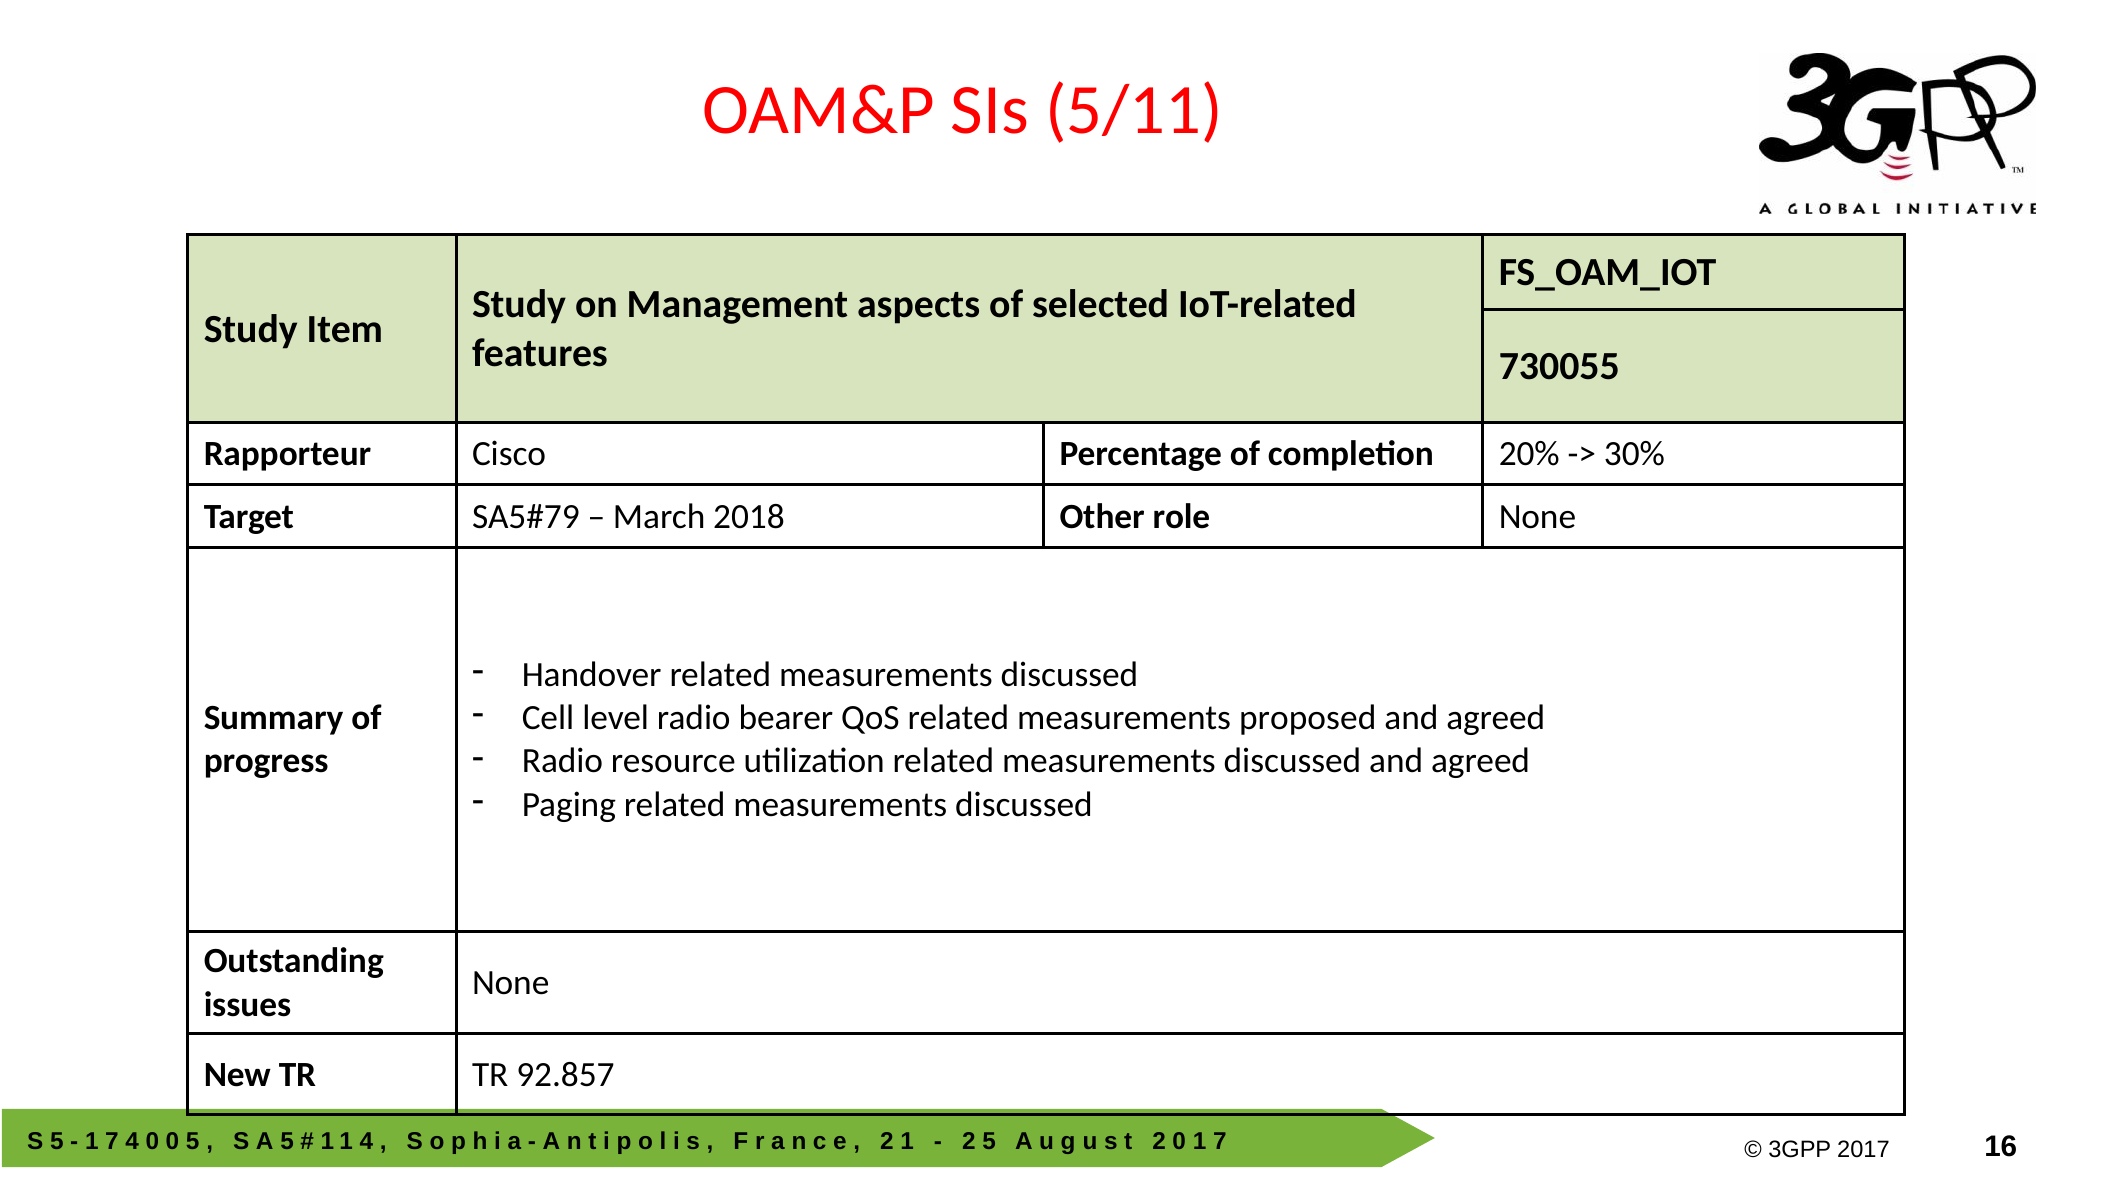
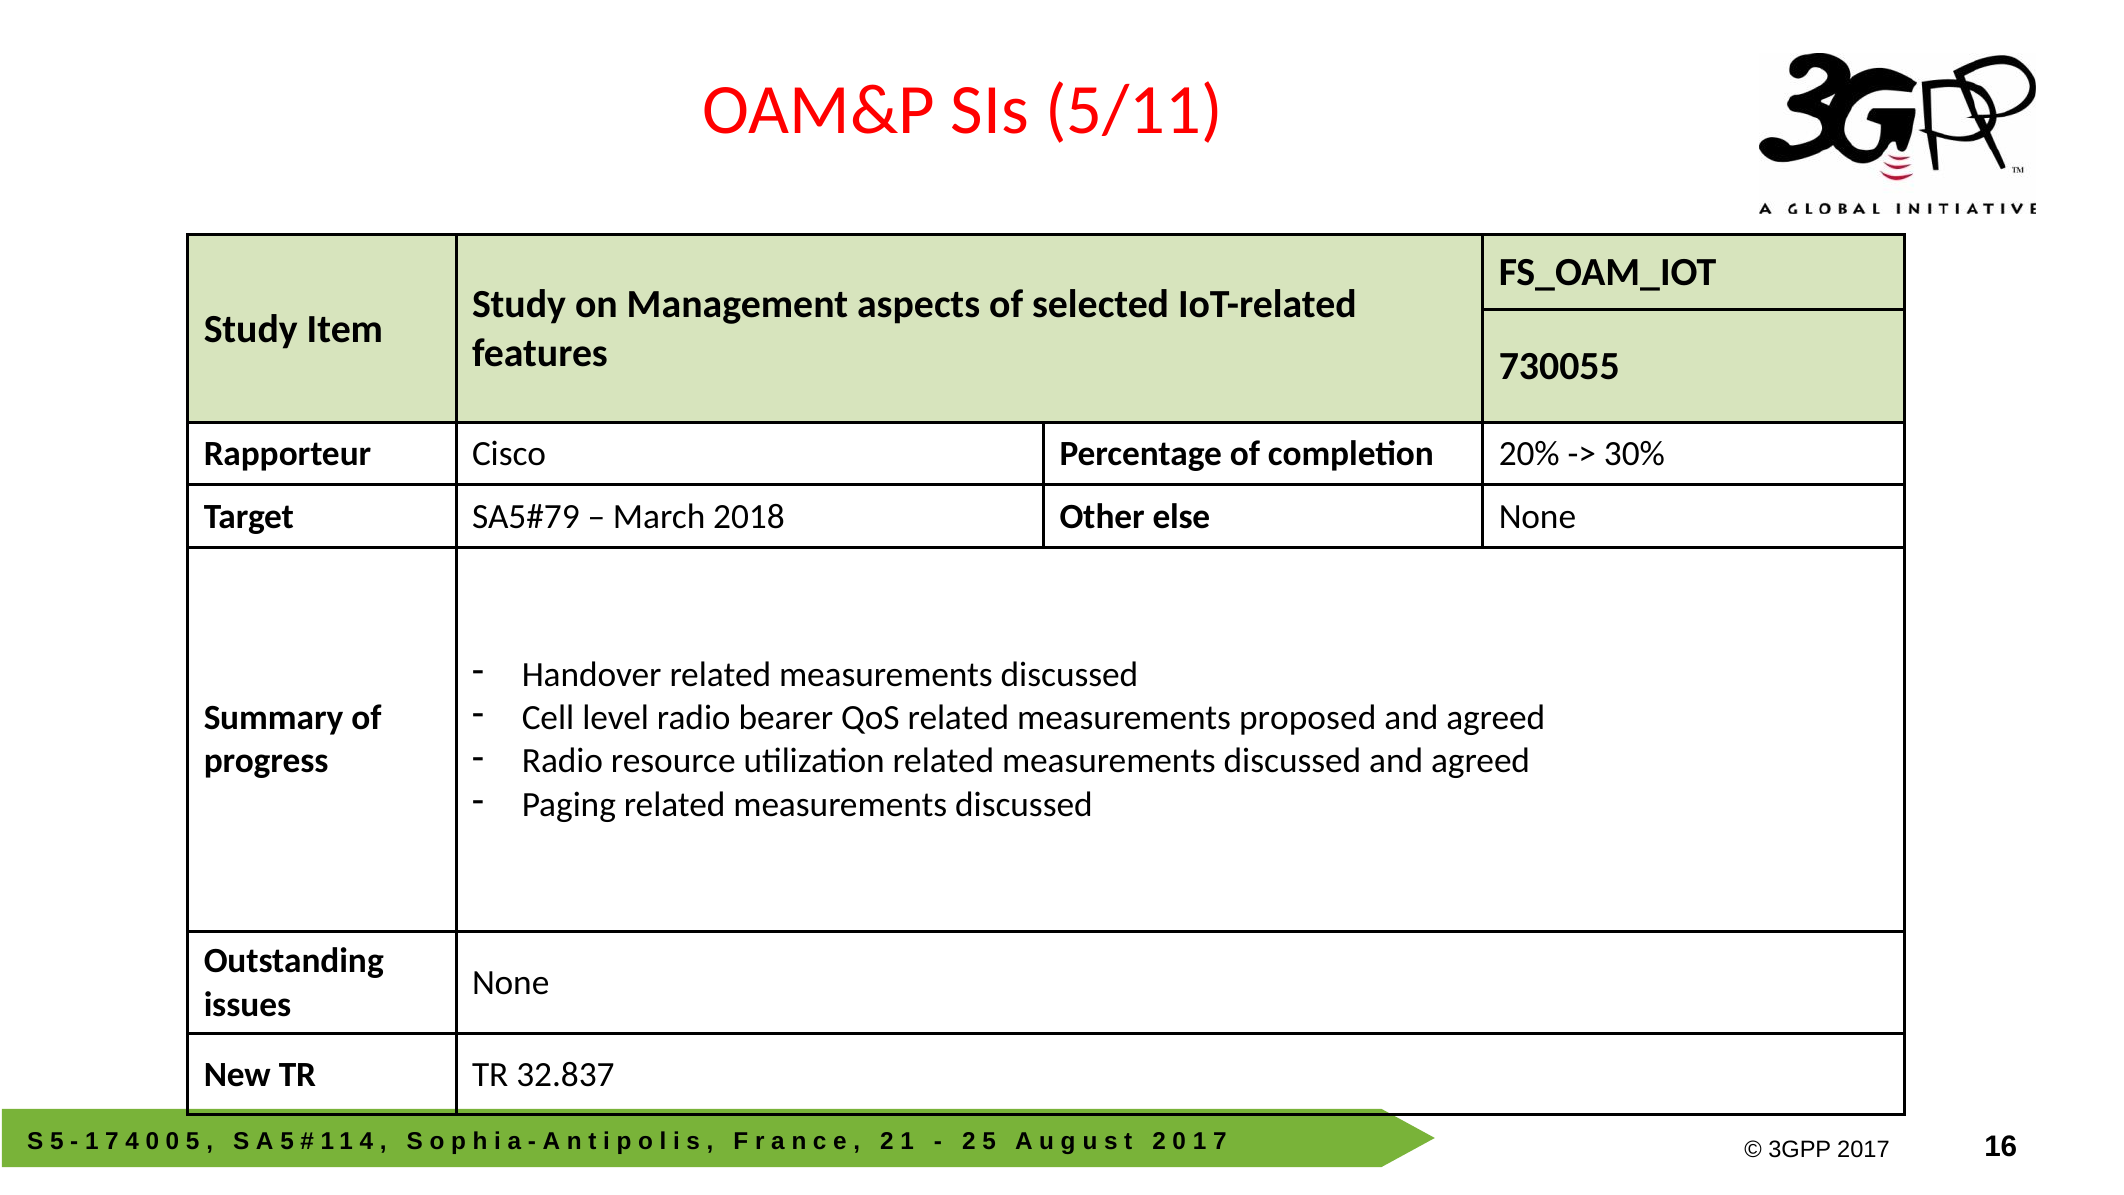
role: role -> else (1181, 516)
92.857: 92.857 -> 32.837 (565, 1074)
